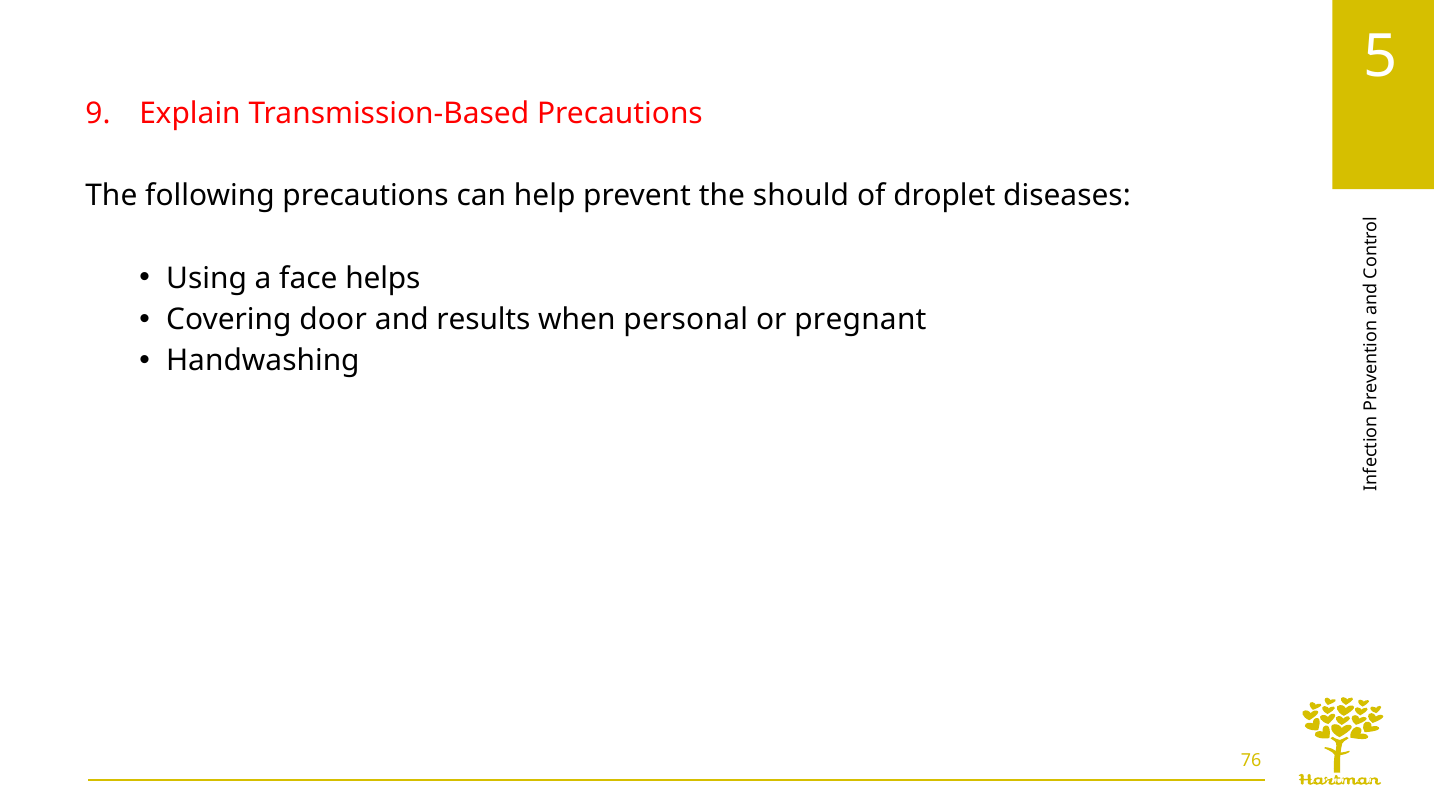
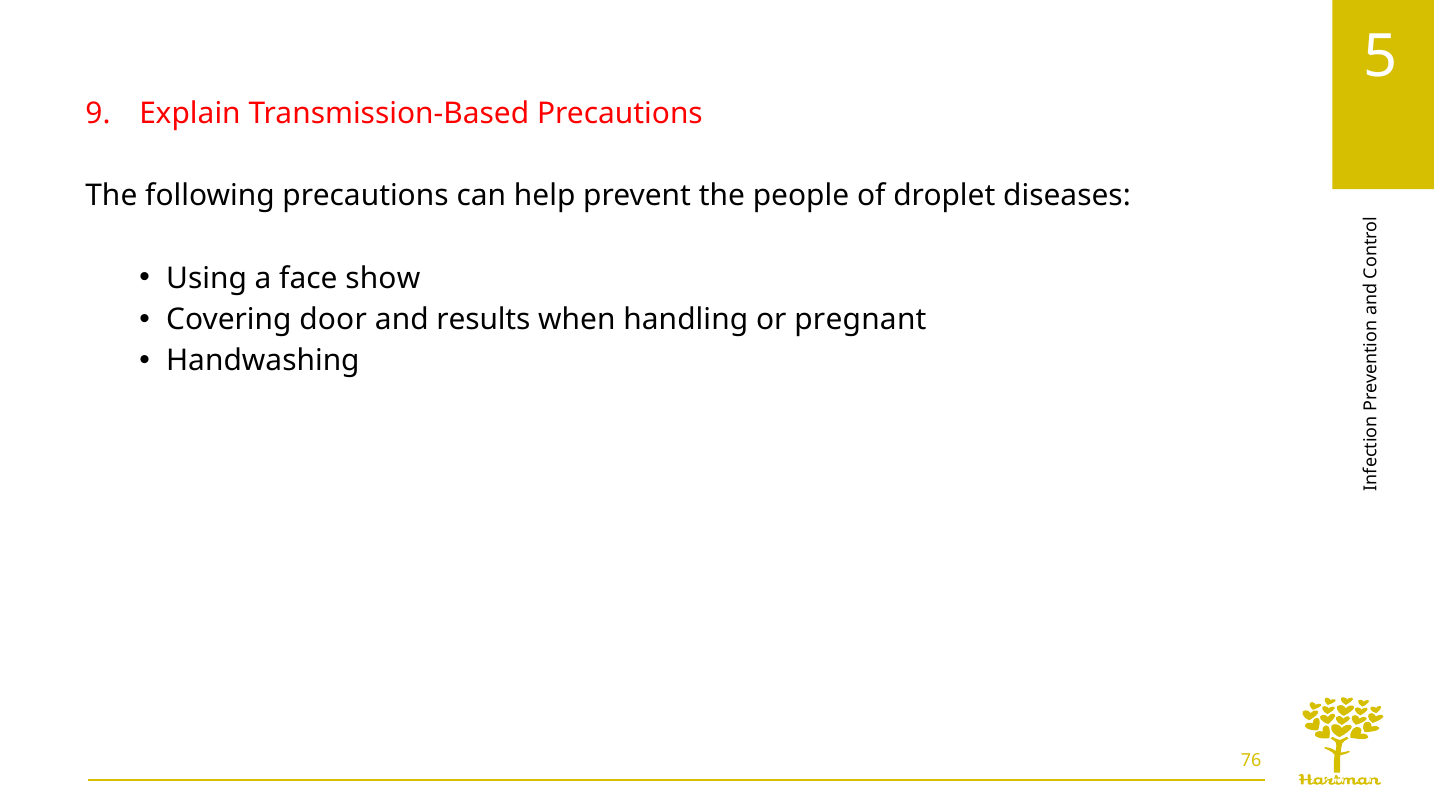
should: should -> people (801, 196)
helps: helps -> show (383, 278)
personal: personal -> handling (686, 319)
